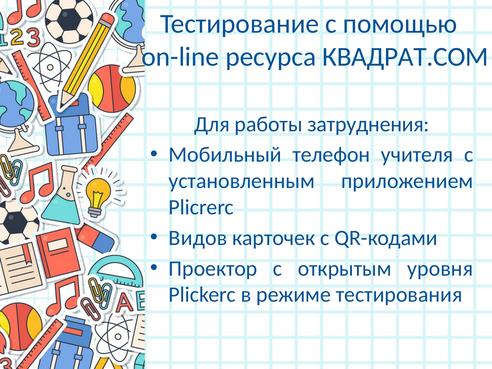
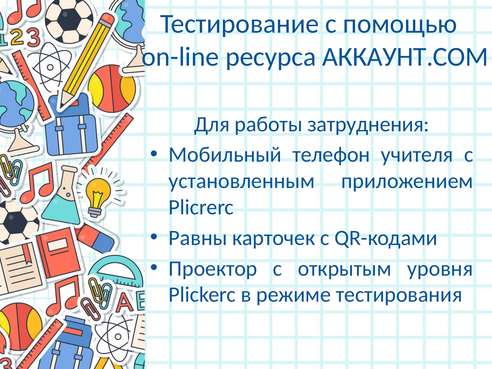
КВАДРАТ.COM: КВАДРАТ.COM -> АККАУНТ.COM (405, 57)
Видов: Видов -> Равны (198, 238)
